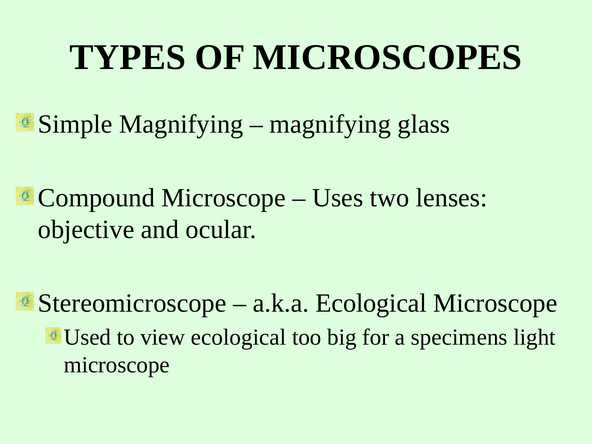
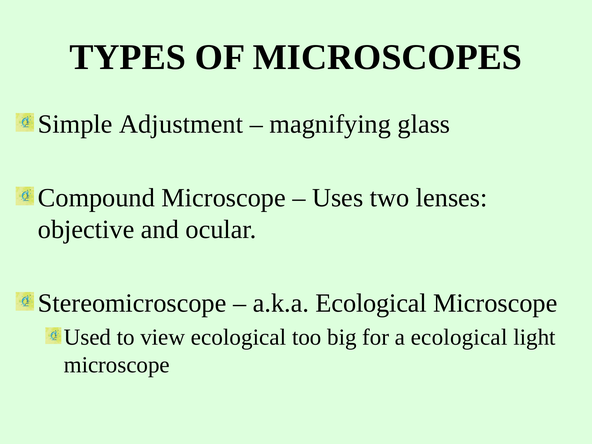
Simple Magnifying: Magnifying -> Adjustment (181, 124)
a specimens: specimens -> ecological (459, 337)
